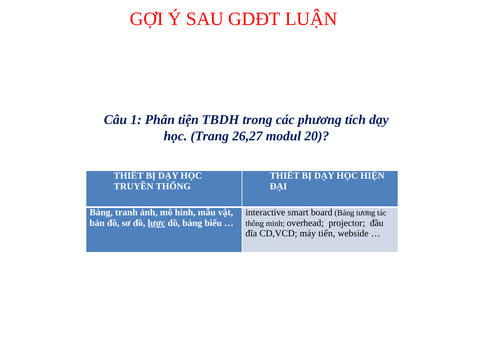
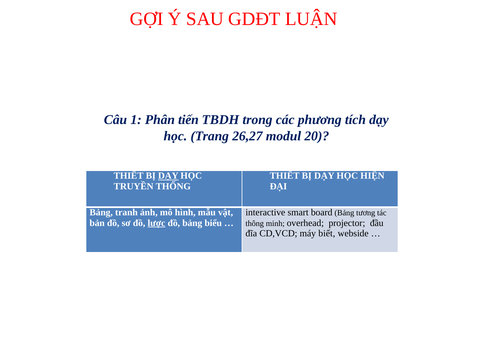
tiện: tiện -> tiến (188, 120)
DẠY underline: none -> present (168, 176)
tiến: tiến -> biết (327, 233)
